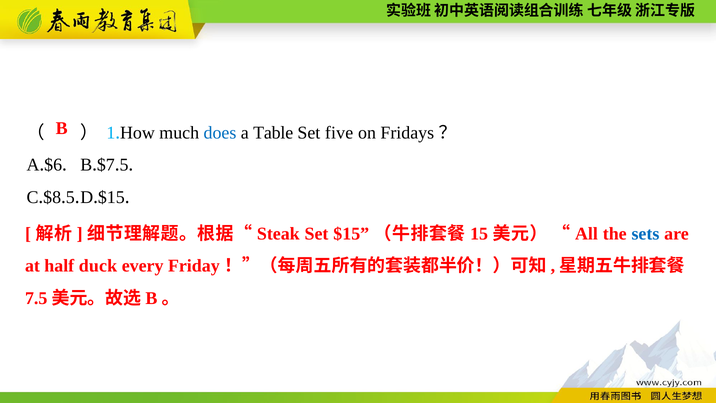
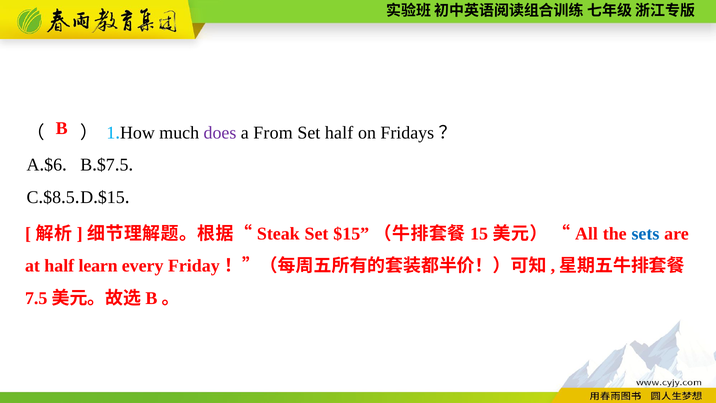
does colour: blue -> purple (220, 133)
Table: Table -> From (273, 133)
Set five: five -> half (339, 133)
duck: duck -> learn (98, 266)
